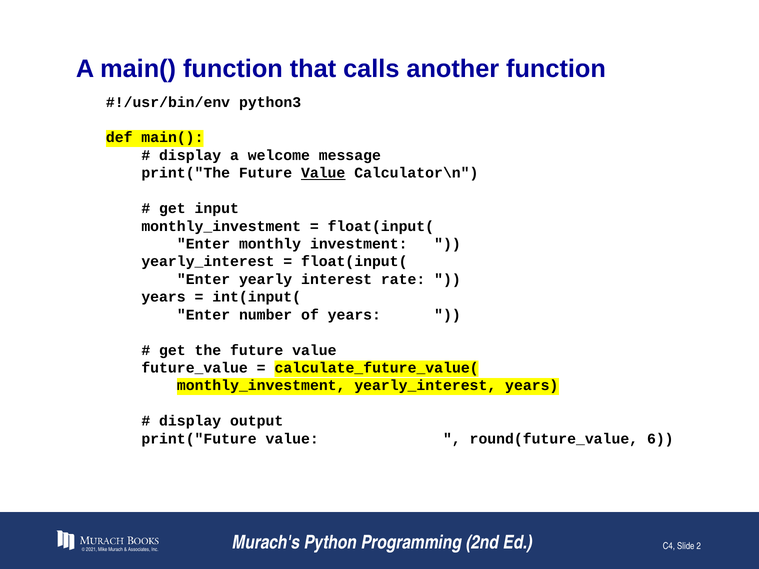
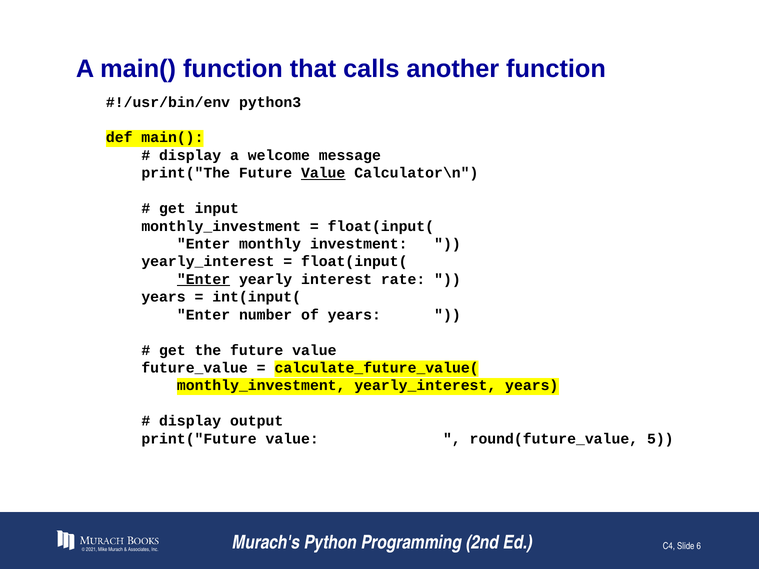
Enter underline: none -> present (204, 279)
6: 6 -> 5 (660, 439)
2: 2 -> 6 (699, 546)
